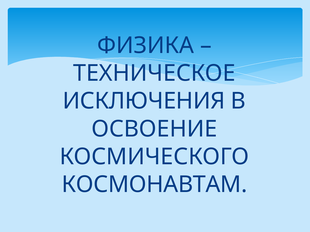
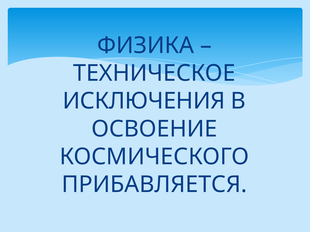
КОСМОНАВТАМ: КОСМОНАВТАМ -> ПРИБАВЛЯЕТСЯ (154, 185)
